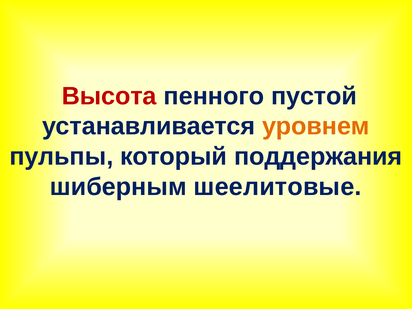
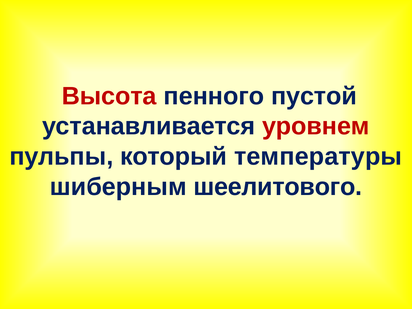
уровнем colour: orange -> red (316, 126)
поддержания: поддержания -> температуры (318, 157)
шеелитовые: шеелитовые -> шеелитового (278, 187)
